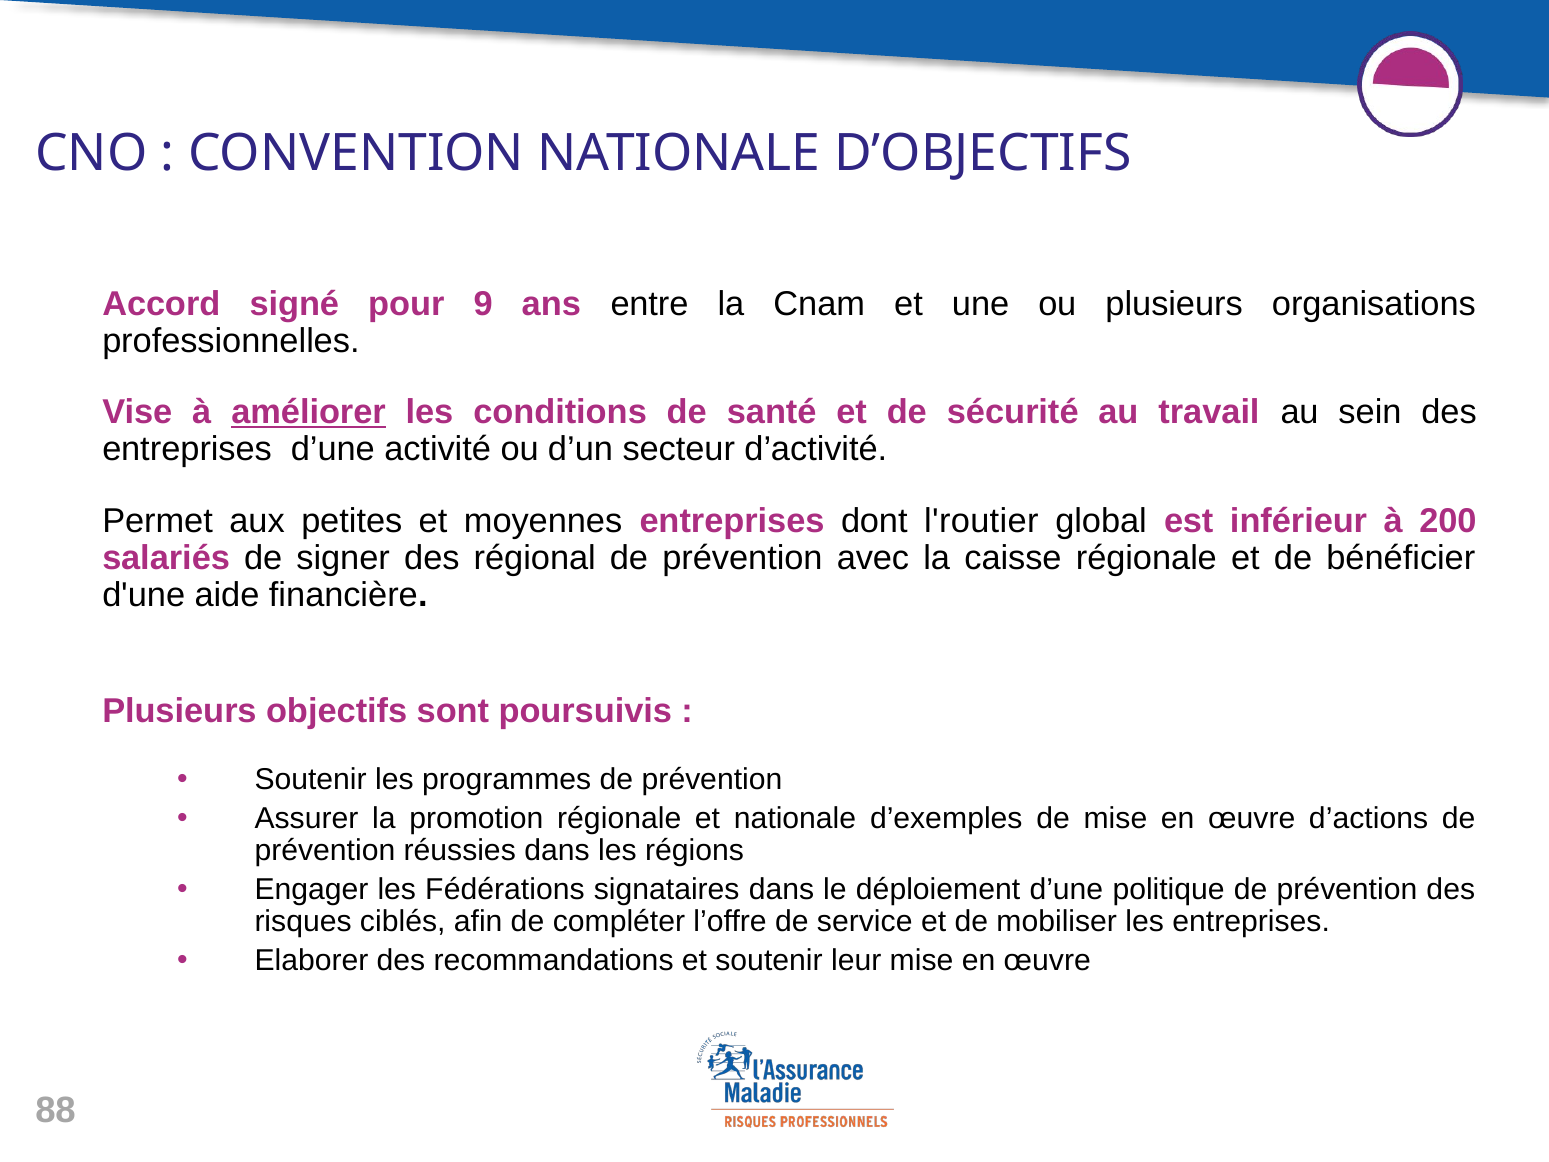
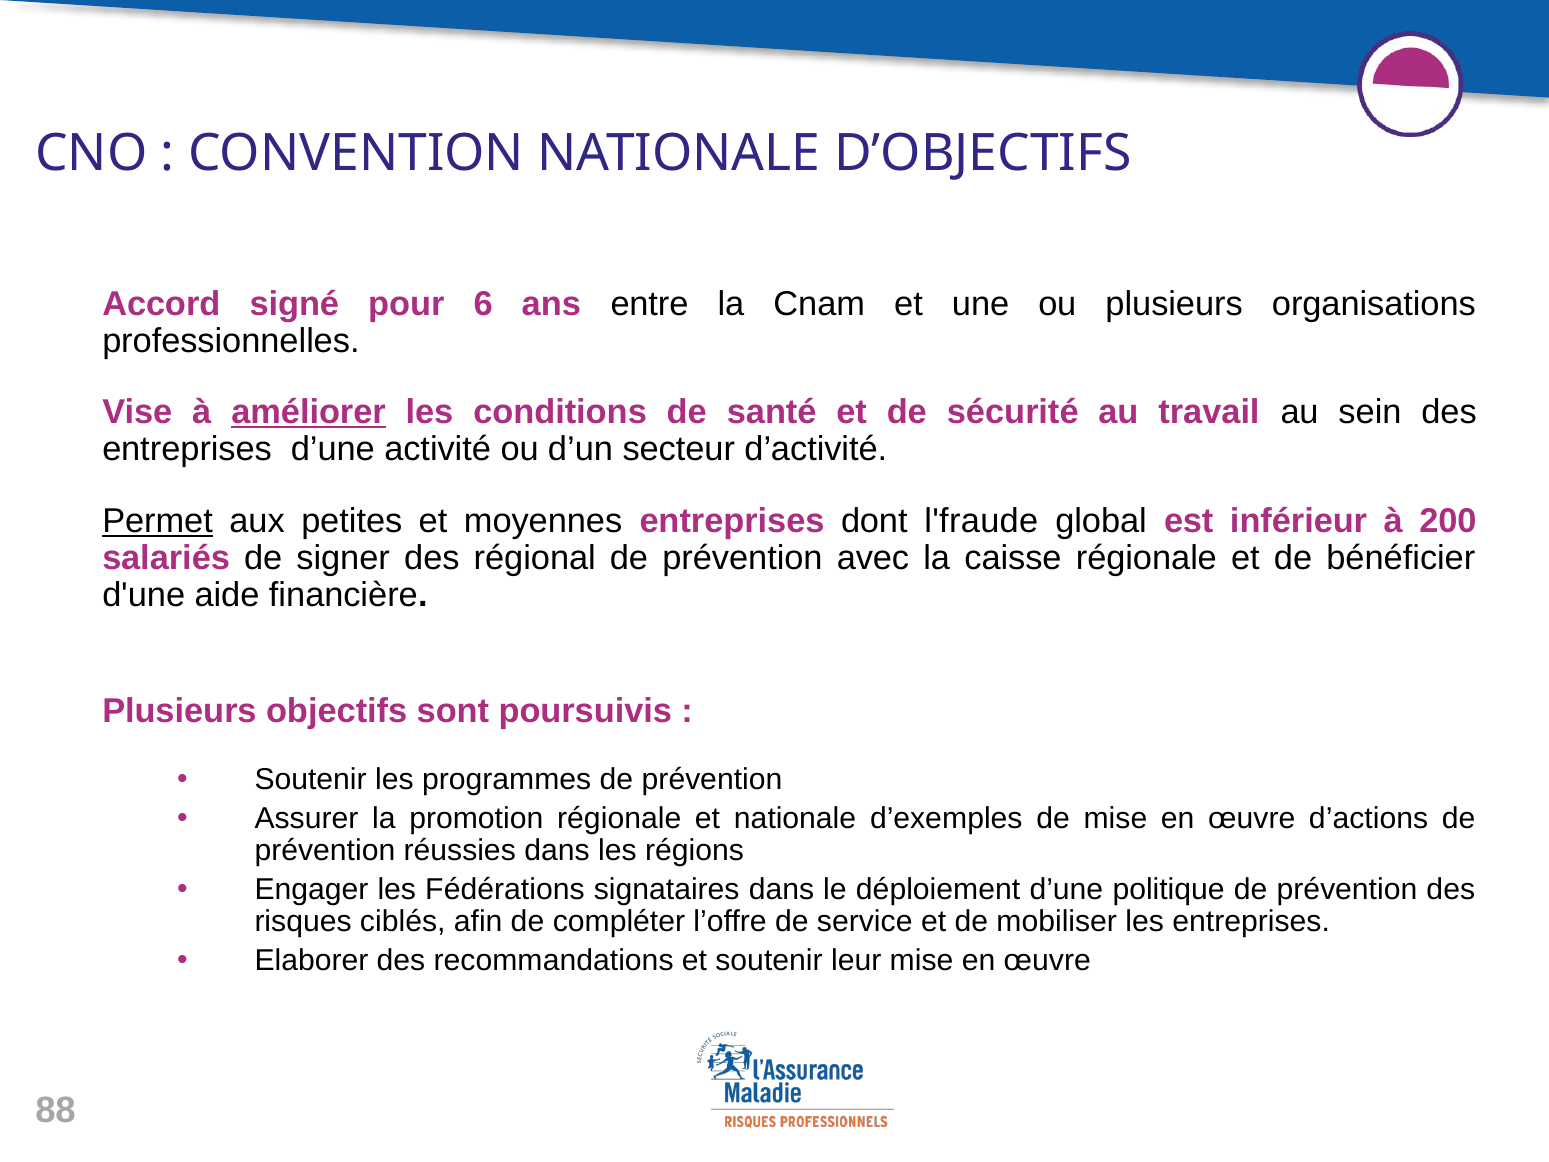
9: 9 -> 6 (483, 304)
Permet underline: none -> present (158, 521)
l'routier: l'routier -> l'fraude (981, 521)
